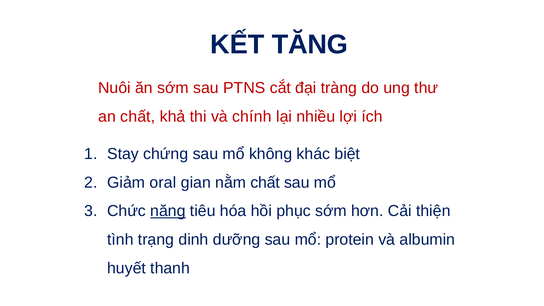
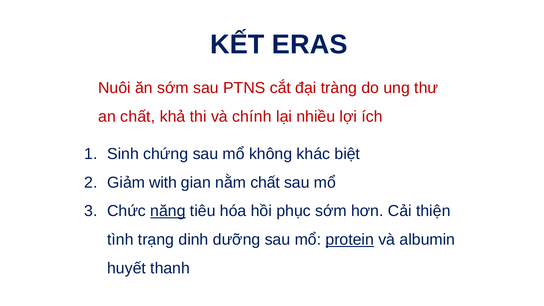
TĂNG: TĂNG -> ERAS (310, 45)
Stay: Stay -> Sinh (123, 154)
oral: oral -> with (163, 183)
protein underline: none -> present (350, 240)
